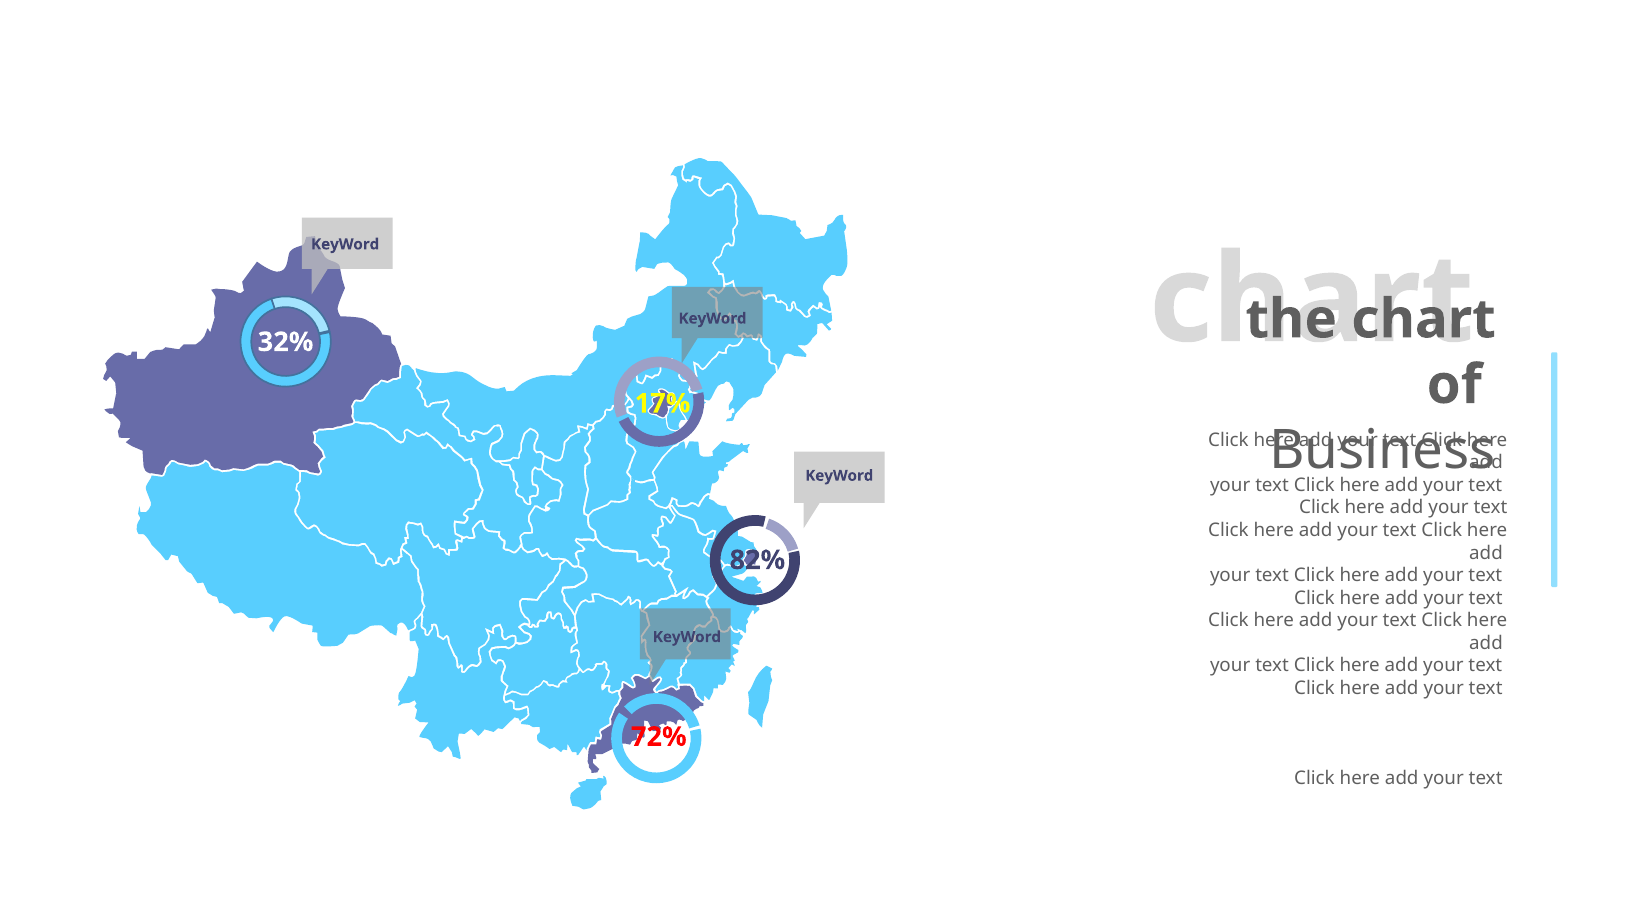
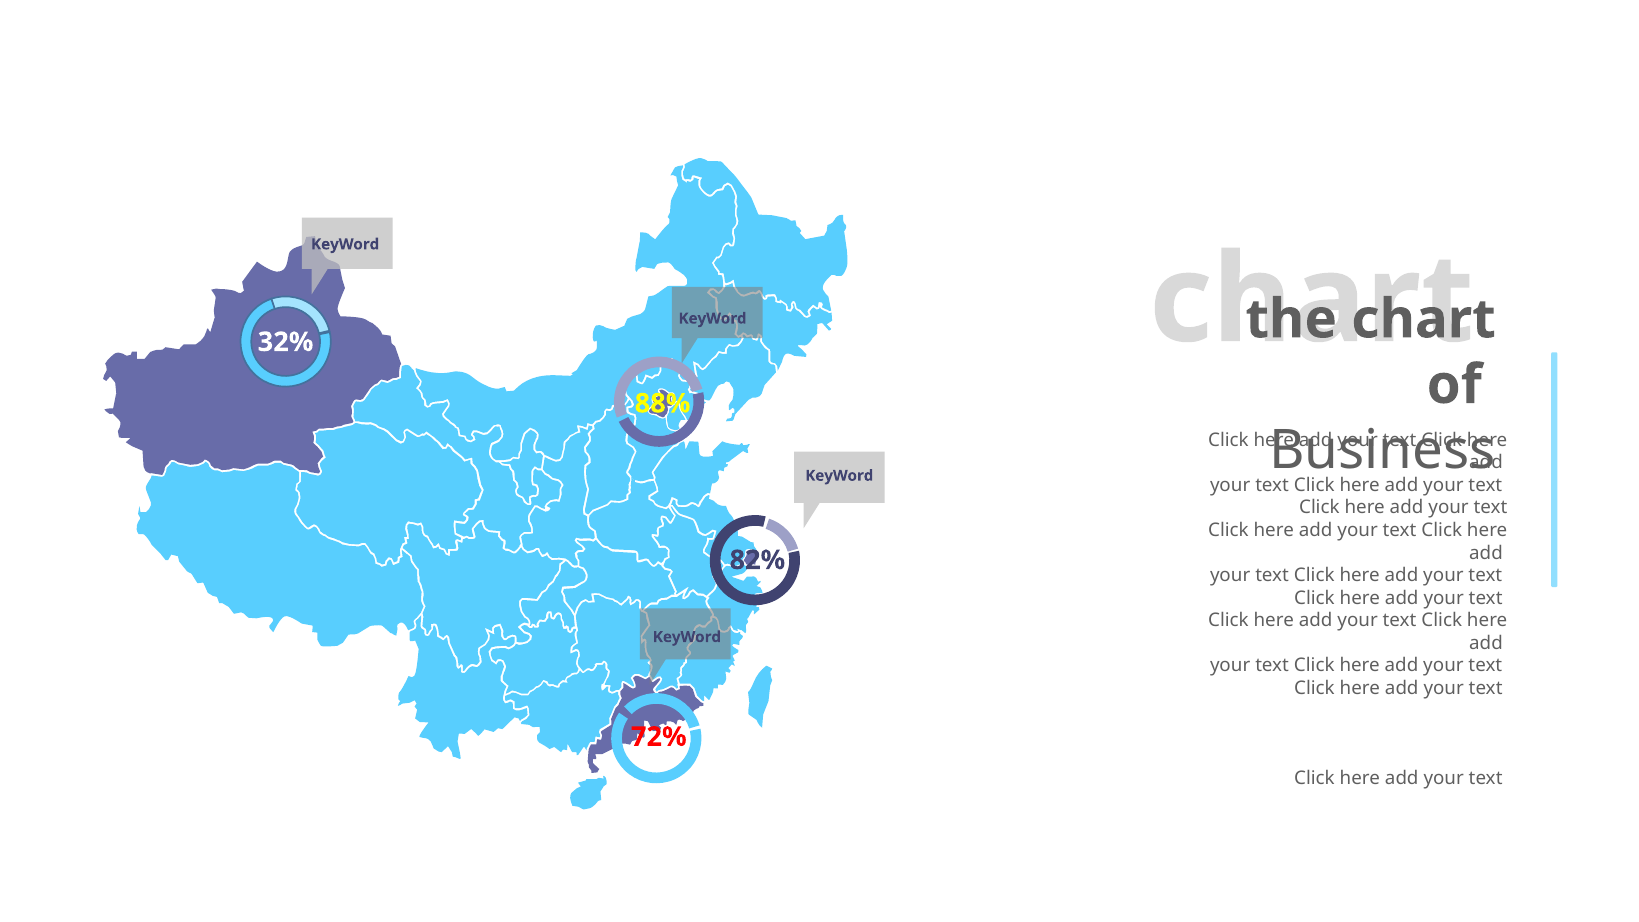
17%: 17% -> 88% (663, 403)
